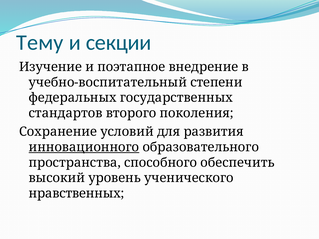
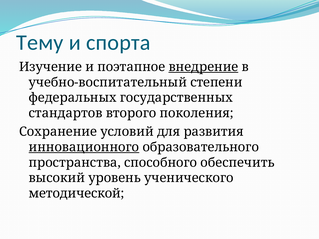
секции: секции -> спорта (118, 43)
внедрение underline: none -> present (203, 67)
нравственных: нравственных -> методической (76, 194)
